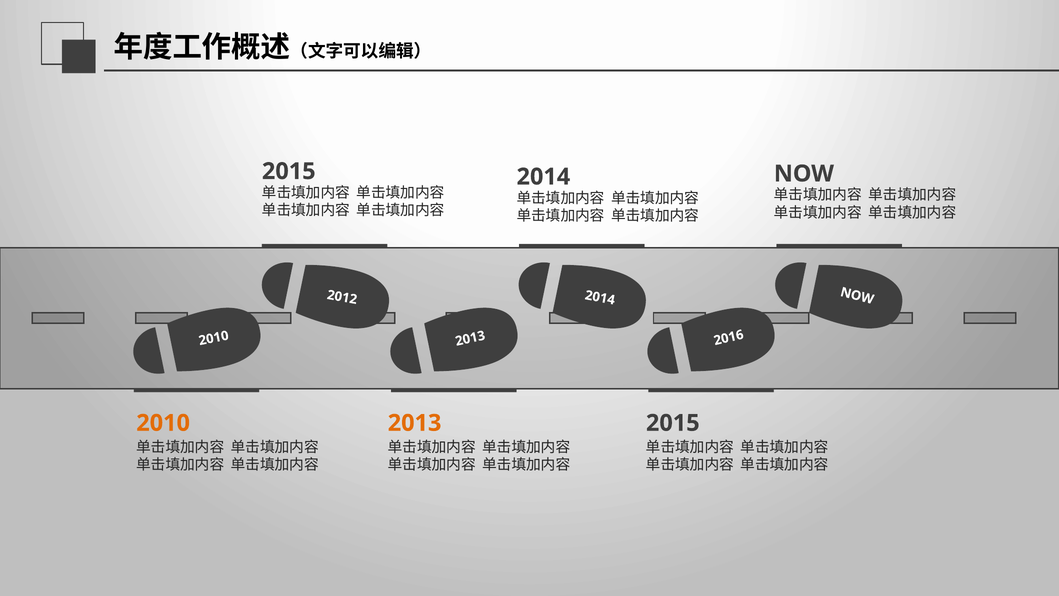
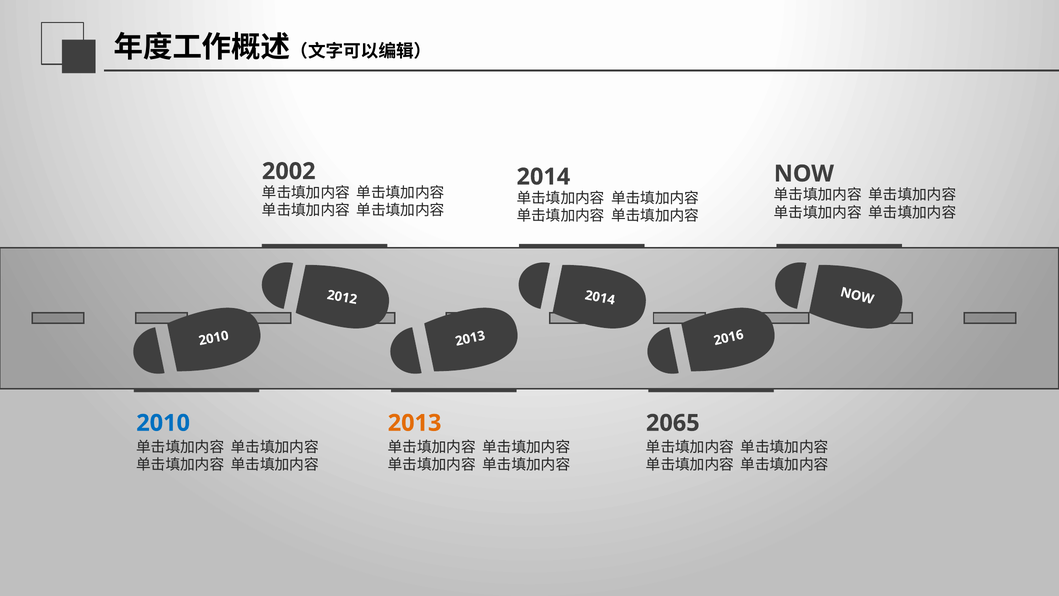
2015: 2015 -> 2002 (289, 171)
2010 colour: orange -> blue (163, 423)
2015: 2015 -> 2065 (673, 423)
